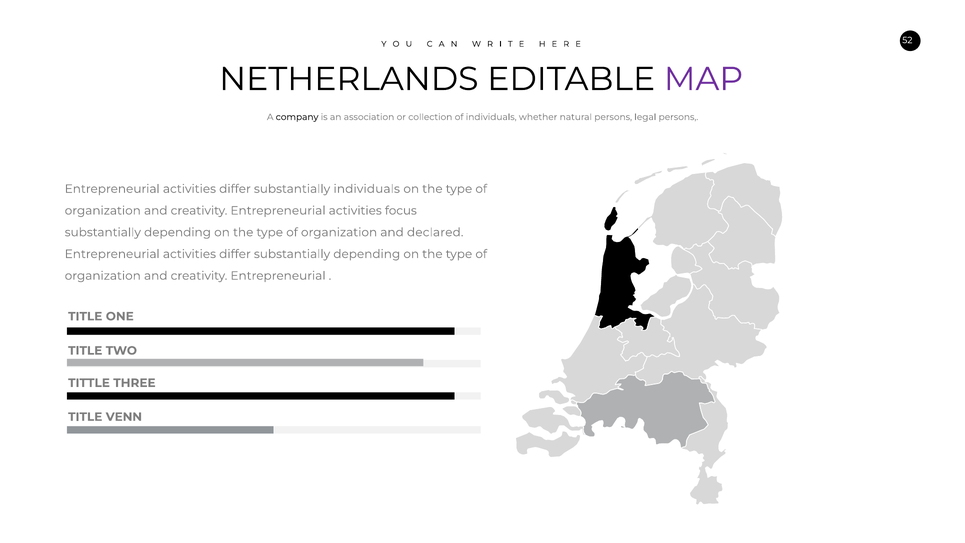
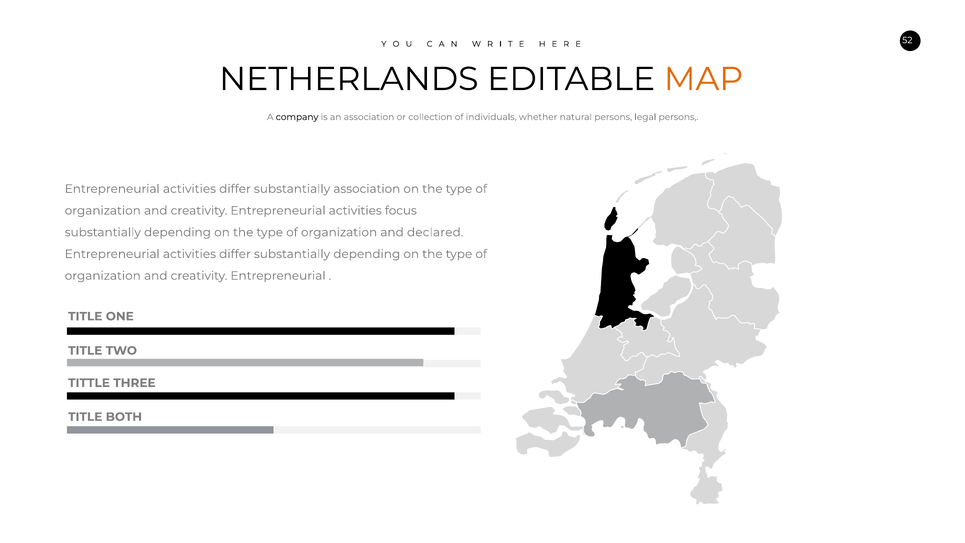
MAP colour: purple -> orange (703, 79)
substantially individuals: individuals -> association (367, 189)
VENN: VENN -> BOTH (124, 417)
